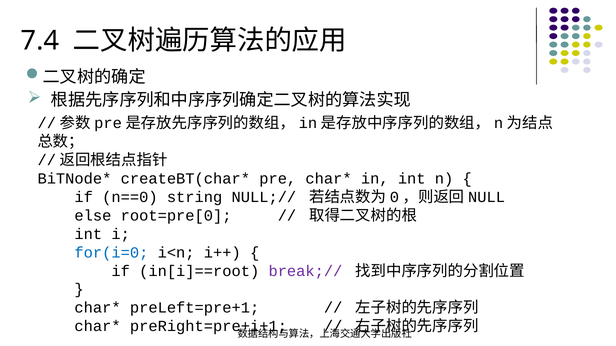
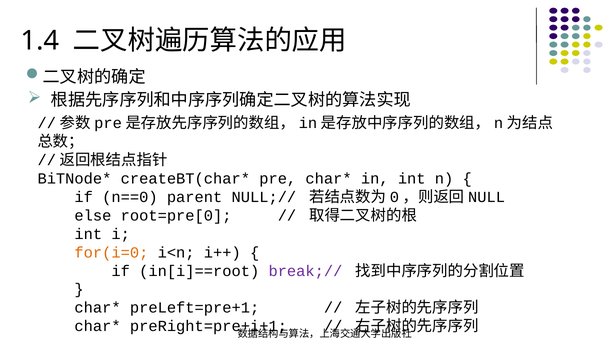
7.4: 7.4 -> 1.4 (40, 41)
string: string -> parent (195, 197)
for(i=0 colour: blue -> orange (111, 253)
